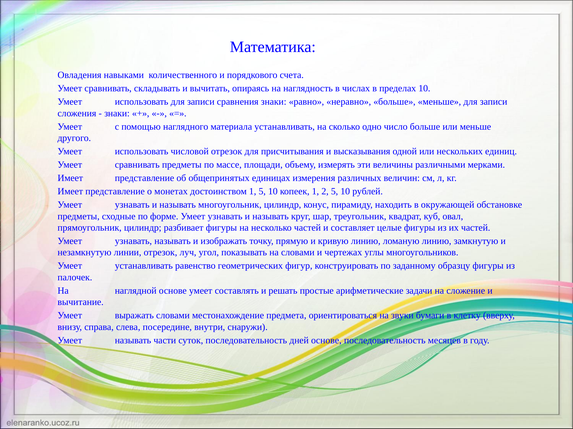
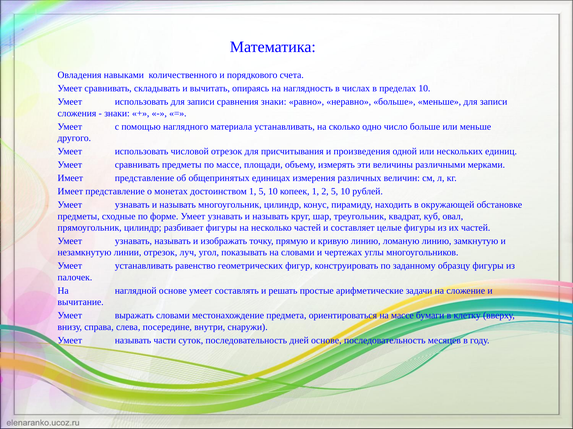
высказывания: высказывания -> произведения (362, 152)
на звуки: звуки -> массе (402, 316)
